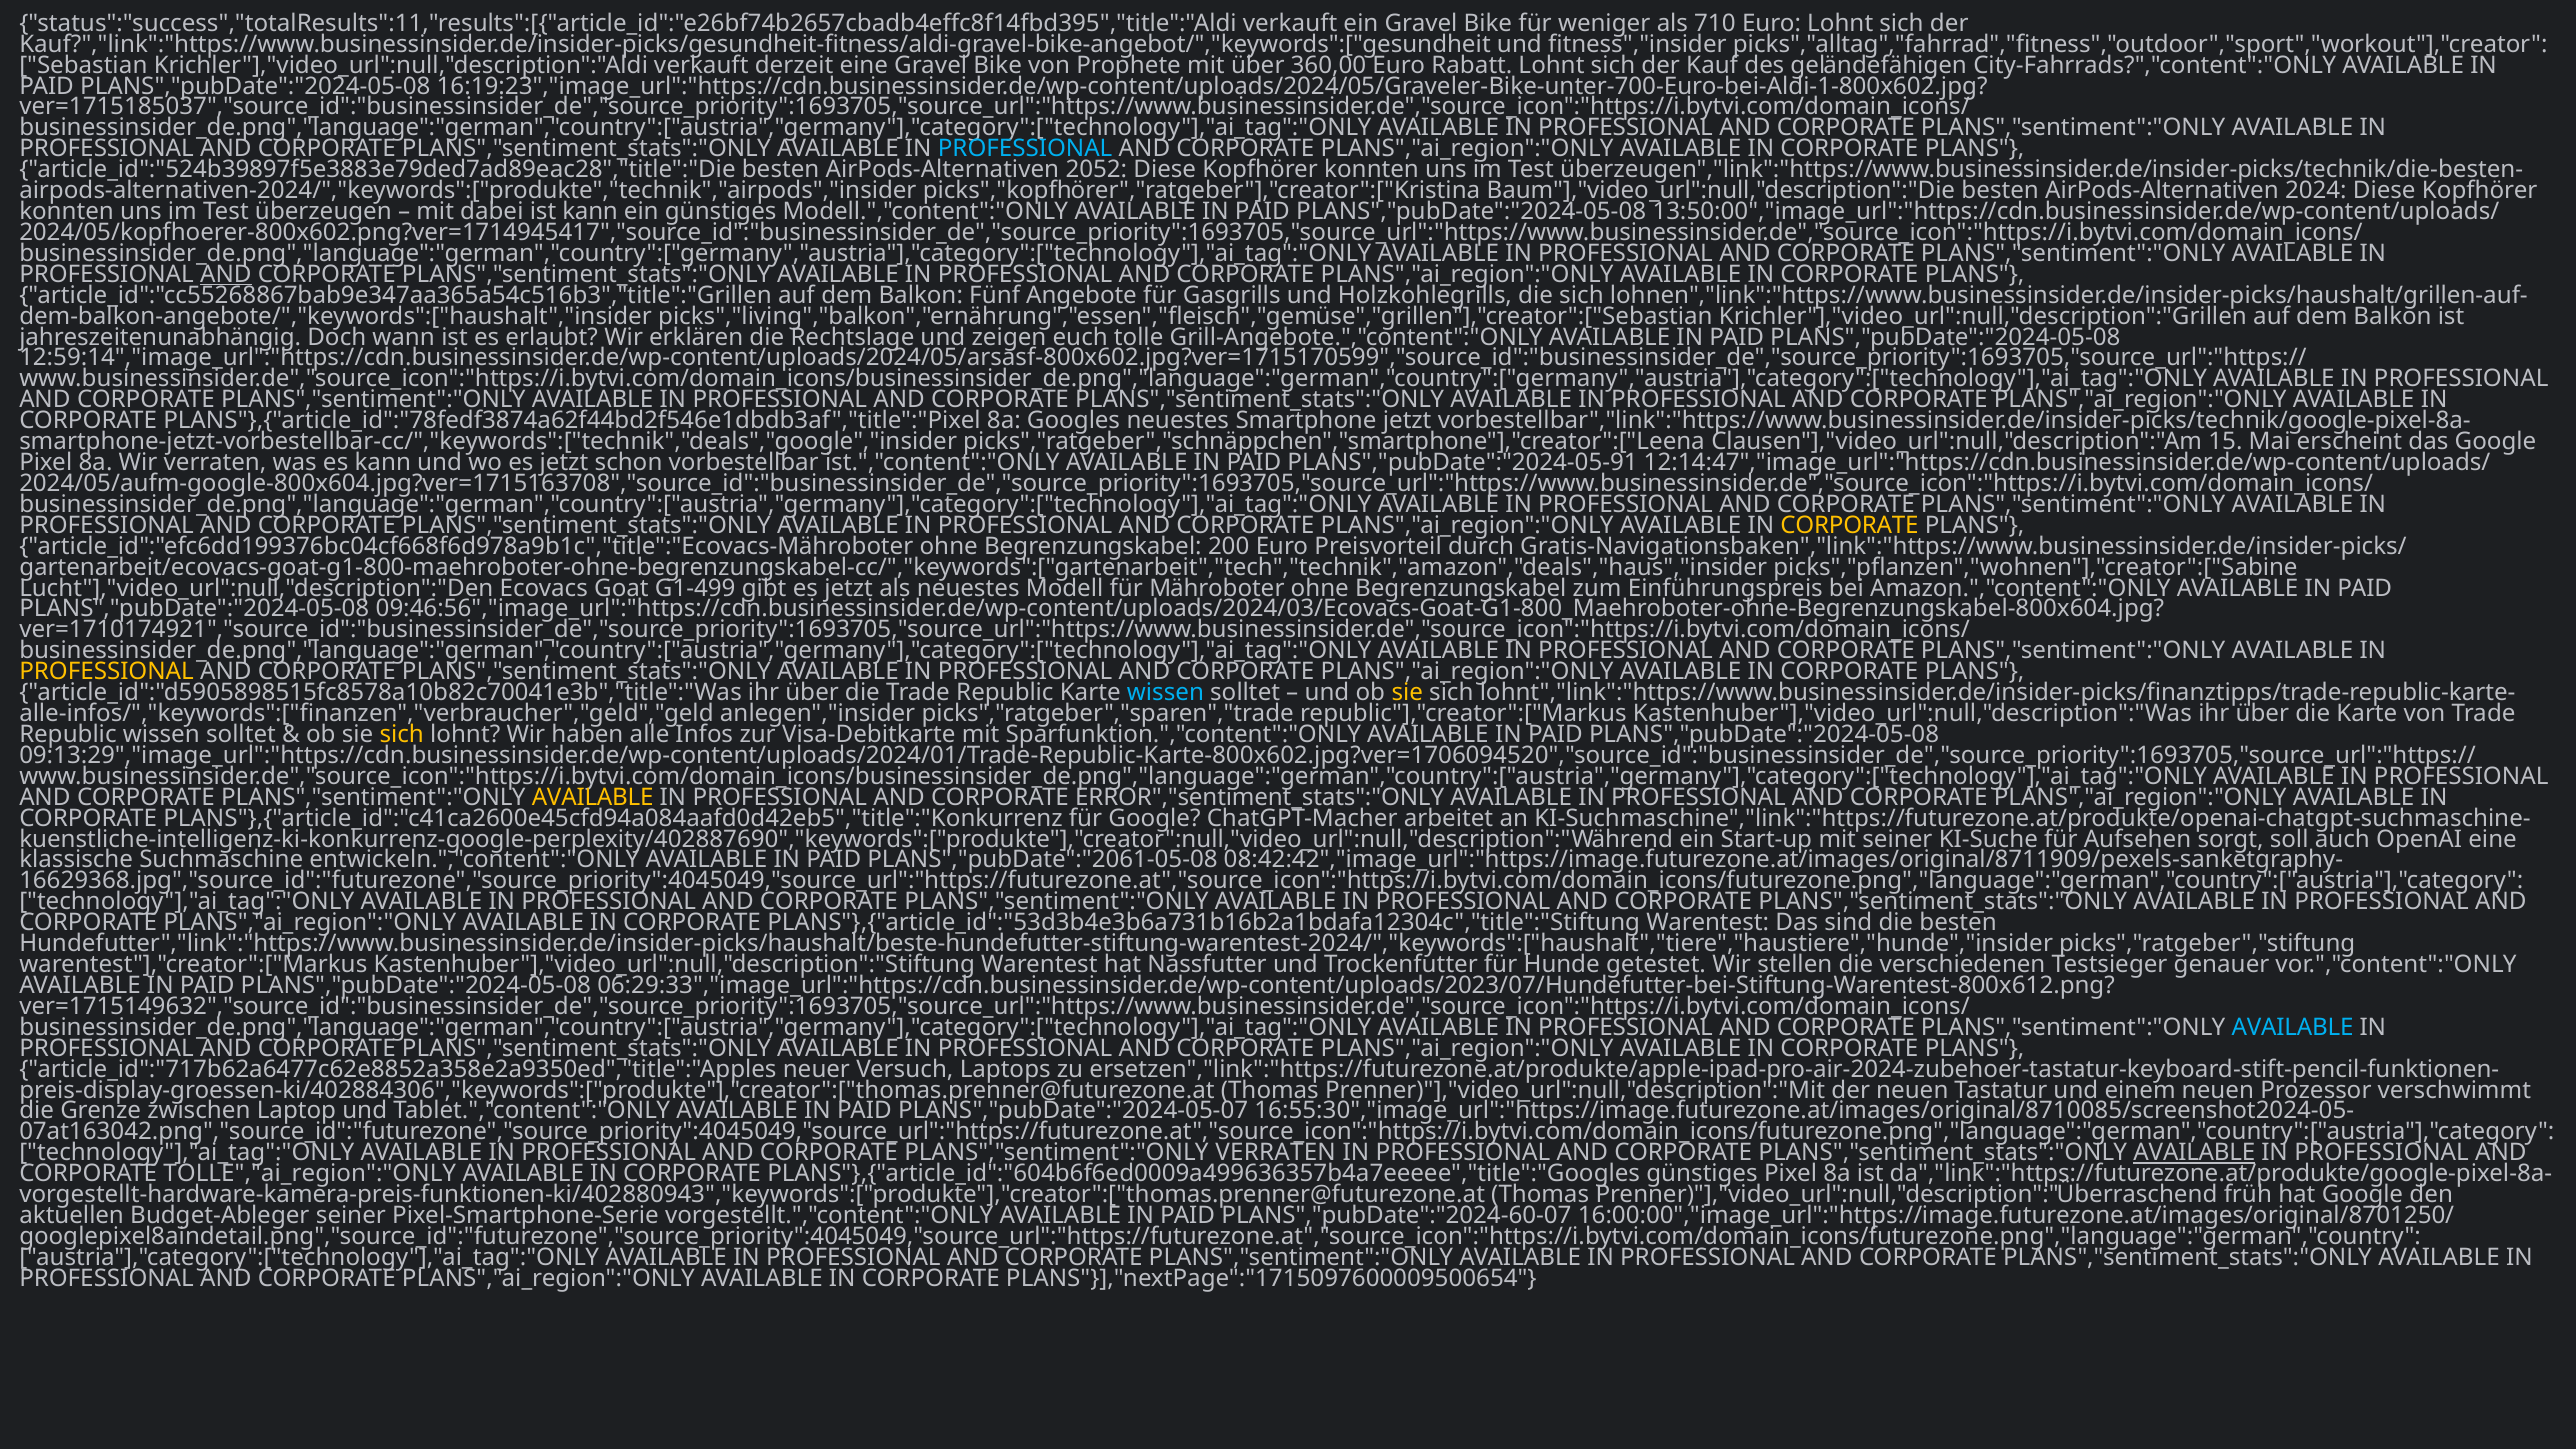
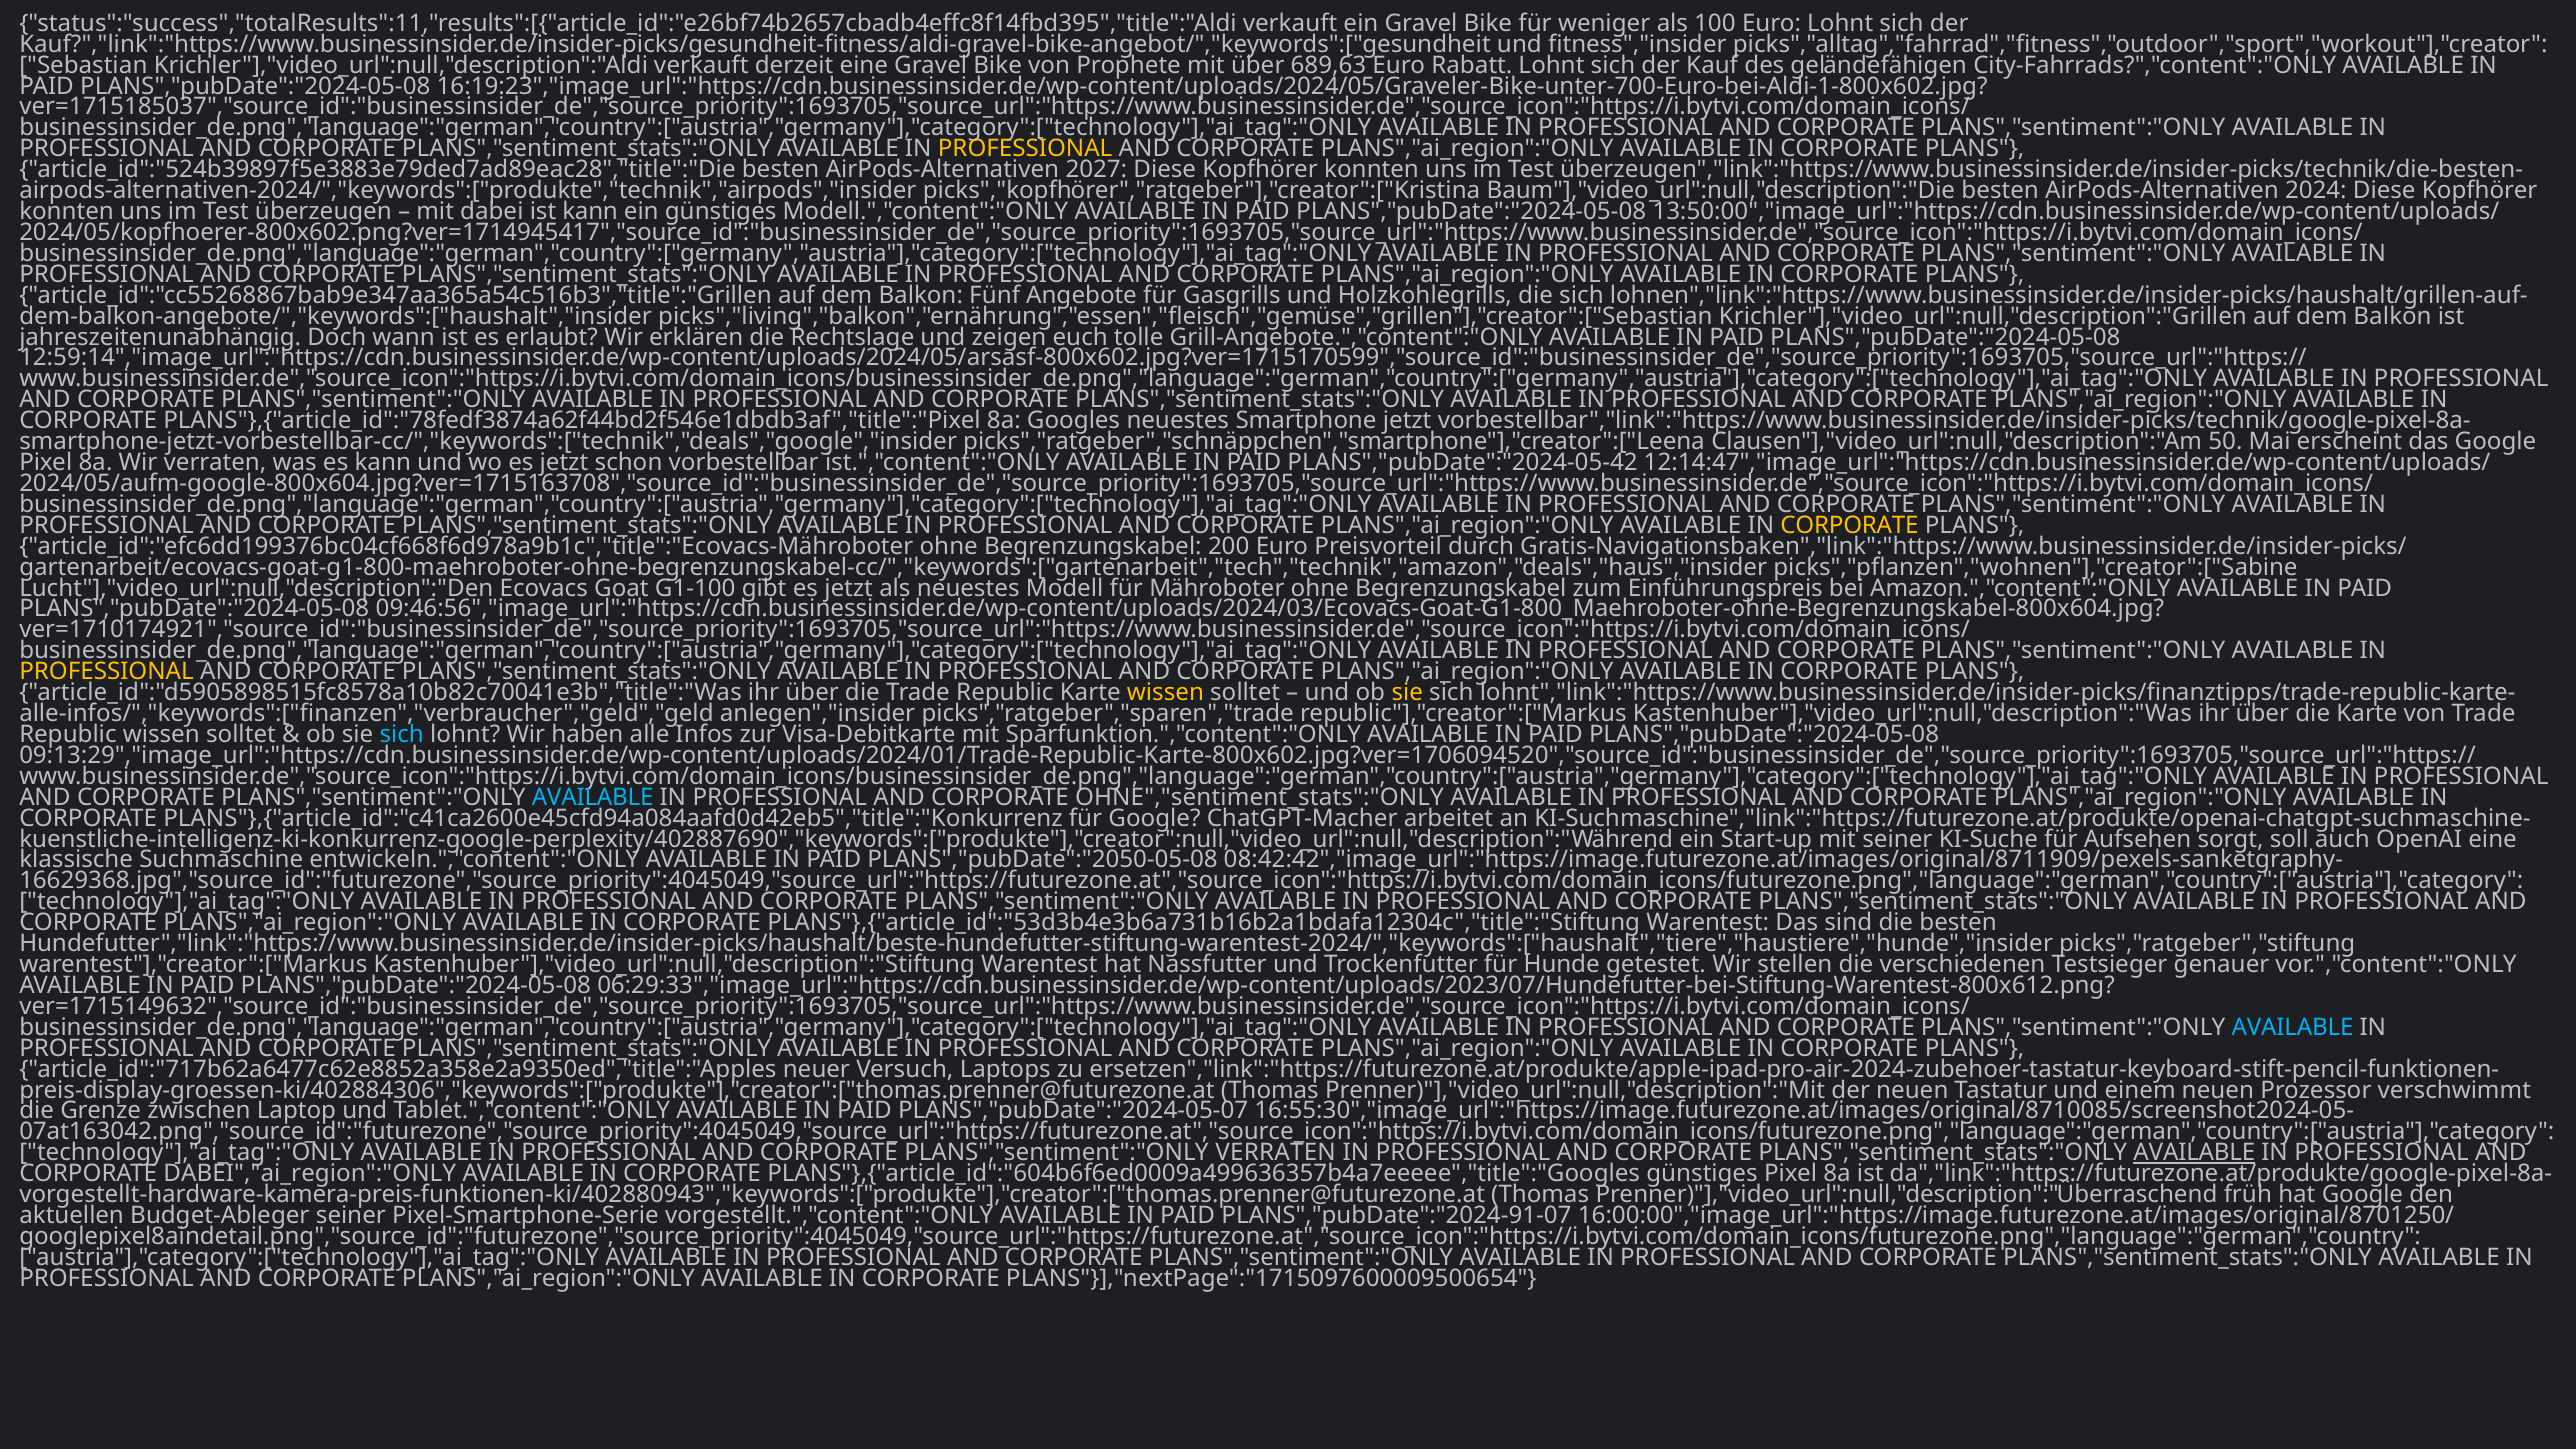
710: 710 -> 100 (1715, 23)
360,00: 360,00 -> 689,63 (1328, 65)
PROFESSIONAL colour: light blue -> yellow (1025, 149)
2052: 2052 -> 2027 (1096, 170)
AND underline: present -> none (226, 274)
15: 15 -> 50 (2225, 442)
PLANS","pubDate":"2024-05-91: PLANS","pubDate":"2024-05-91 -> PLANS","pubDate":"2024-05-42 (1463, 463)
G1-499: G1-499 -> G1-100 (695, 588)
wissen colour: light blue -> yellow (1166, 693)
sich colour: yellow -> light blue (402, 734)
AVAILABLE colour: yellow -> light blue (593, 797)
ERROR","sentiment_stats":"ONLY: ERROR","sentiment_stats":"ONLY -> OHNE","sentiment_stats":"ONLY (1260, 797)
PLANS","pubDate":"2061-05-08: PLANS","pubDate":"2061-05-08 -> PLANS","pubDate":"2050-05-08 (1043, 860)
TOLLE","ai_region":"ONLY: TOLLE","ai_region":"ONLY -> DABEI","ai_region":"ONLY (310, 1174)
PLANS","pubDate":"2024-60-07: PLANS","pubDate":"2024-60-07 -> PLANS","pubDate":"2024-91-07 (1396, 1216)
